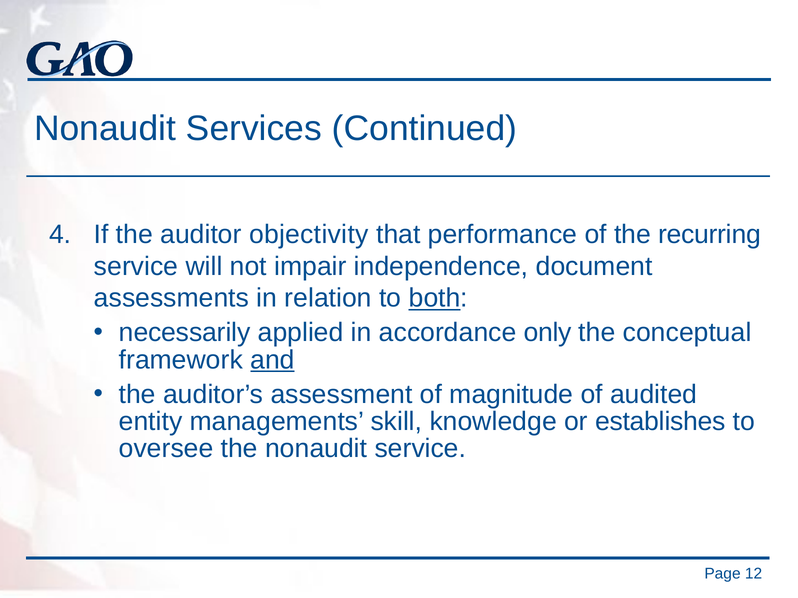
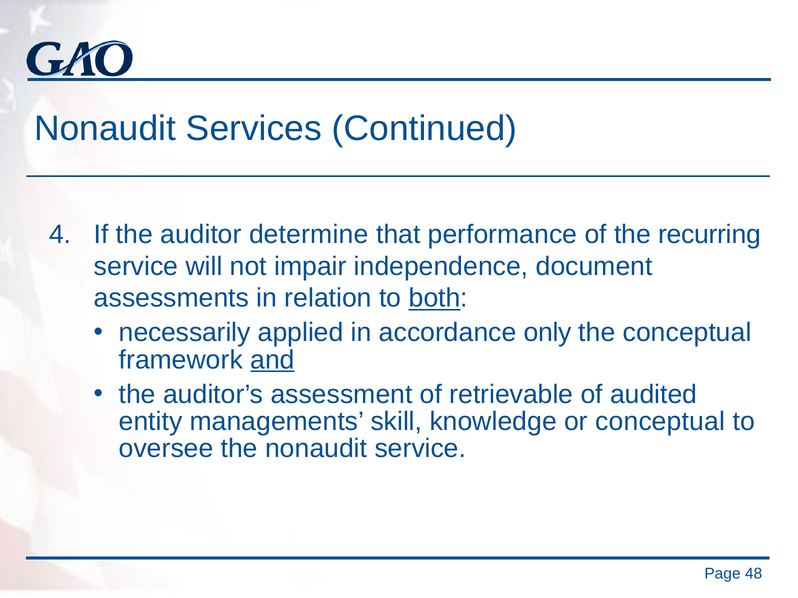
objectivity: objectivity -> determine (309, 235)
magnitude: magnitude -> retrievable (511, 395)
or establishes: establishes -> conceptual (660, 422)
12: 12 -> 48 (754, 574)
